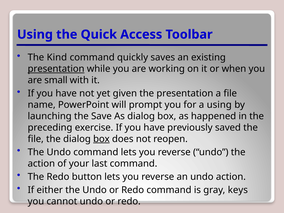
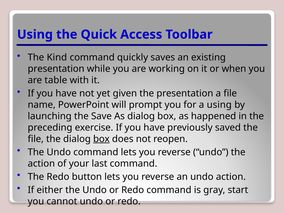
presentation underline: present -> none (56, 69)
small: small -> table (56, 80)
keys: keys -> start (238, 190)
